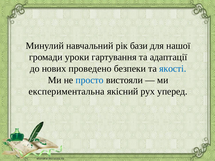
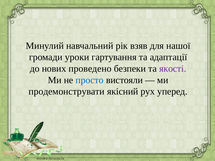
бази: бази -> взяв (139, 46)
якості colour: blue -> purple (173, 69)
експериментальна: експериментальна -> продемонструвати (67, 92)
